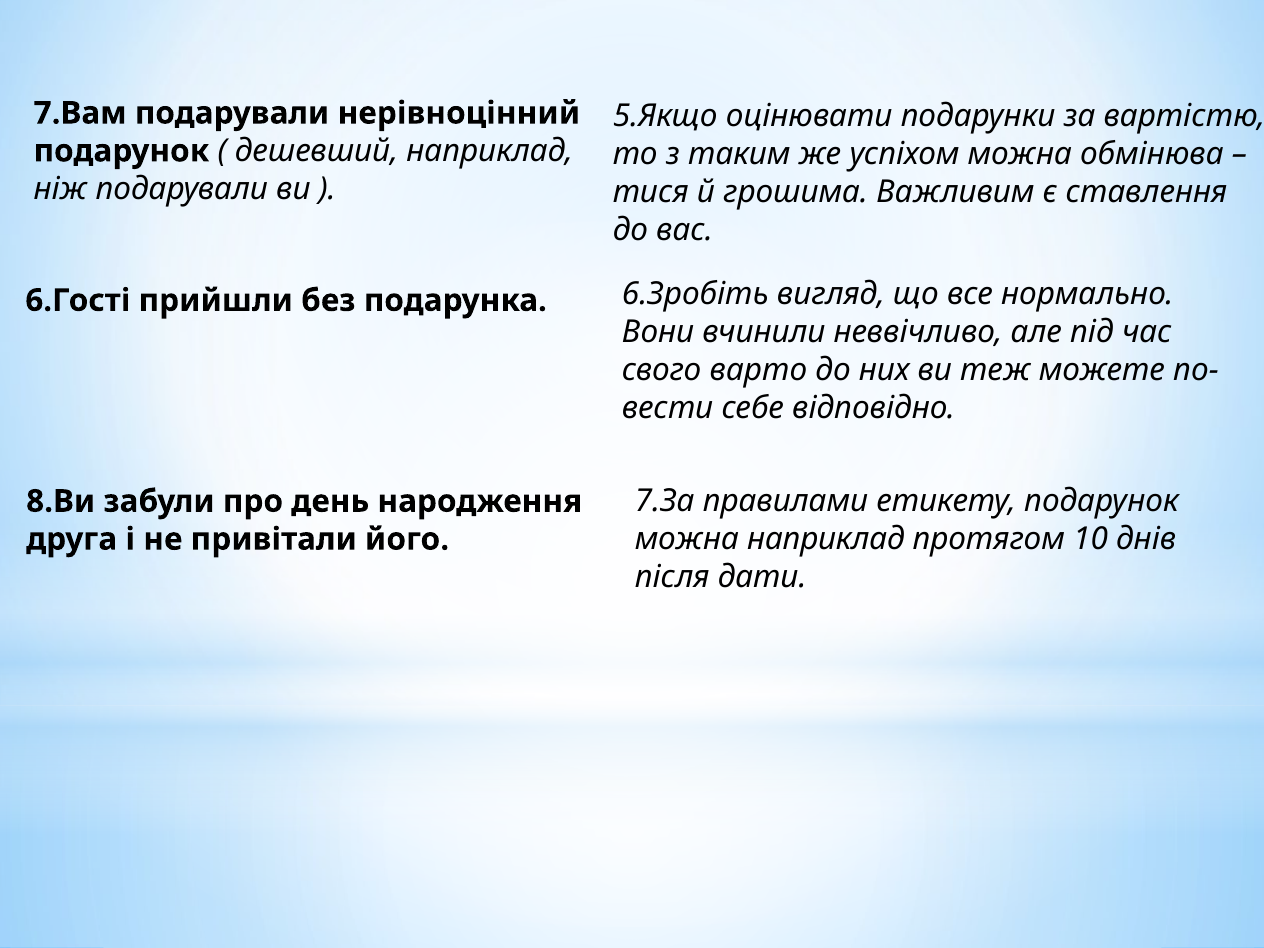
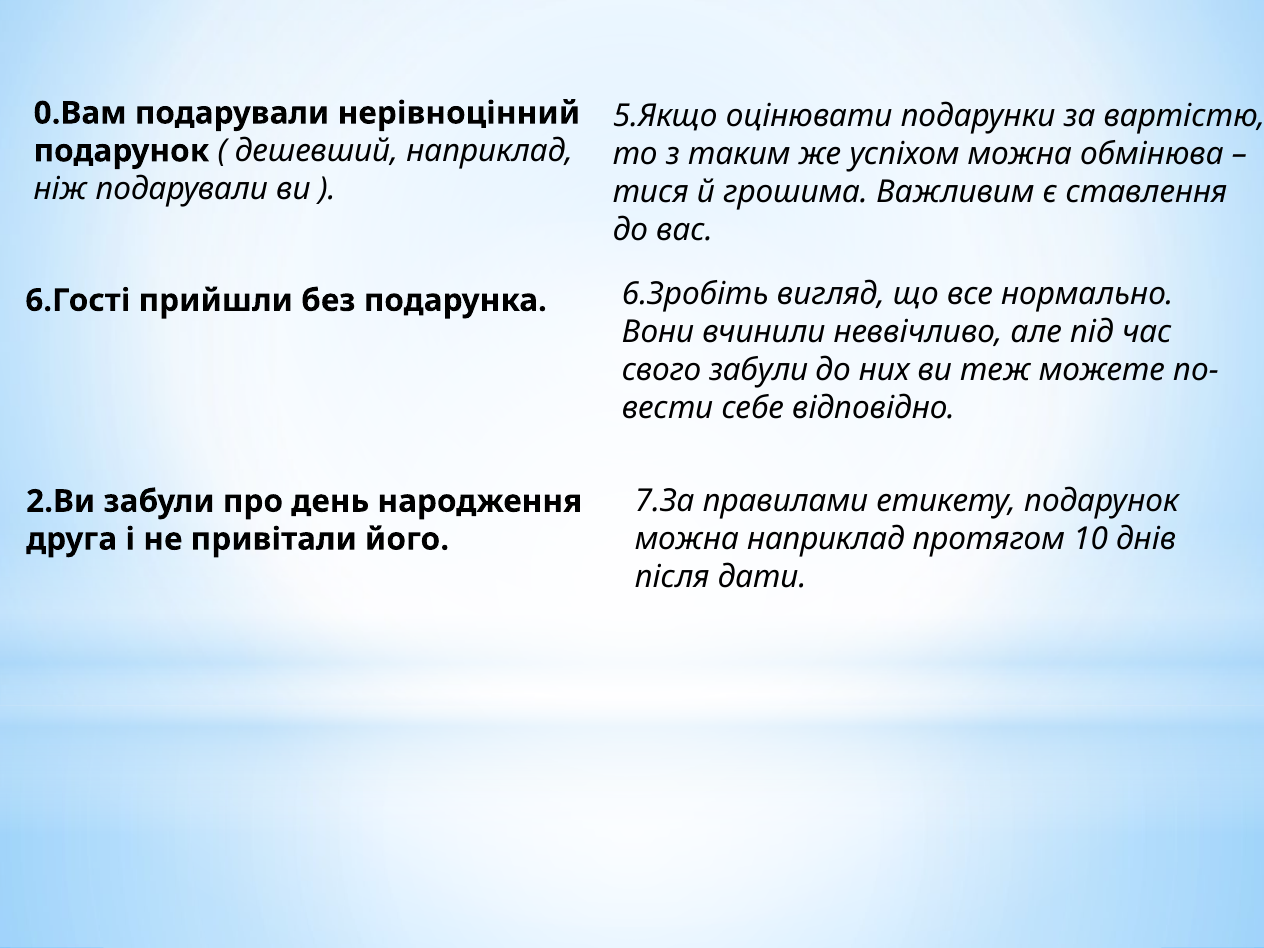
7.Вам: 7.Вам -> 0.Вам (80, 113)
свого варто: варто -> забули (759, 370)
8.Ви: 8.Ви -> 2.Ви (61, 501)
